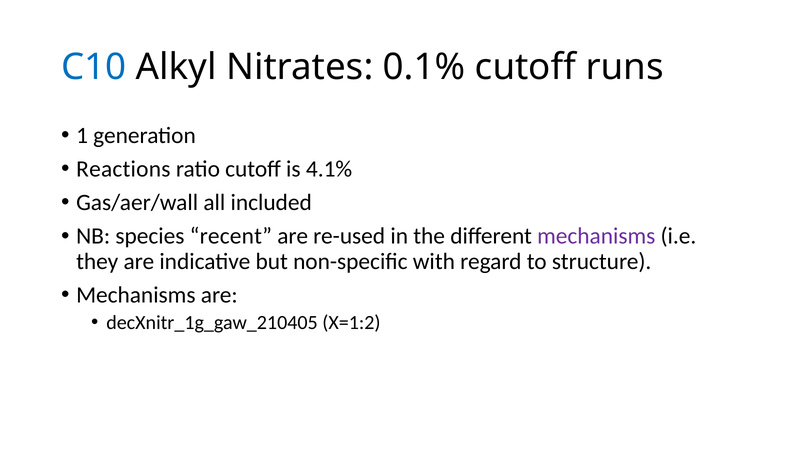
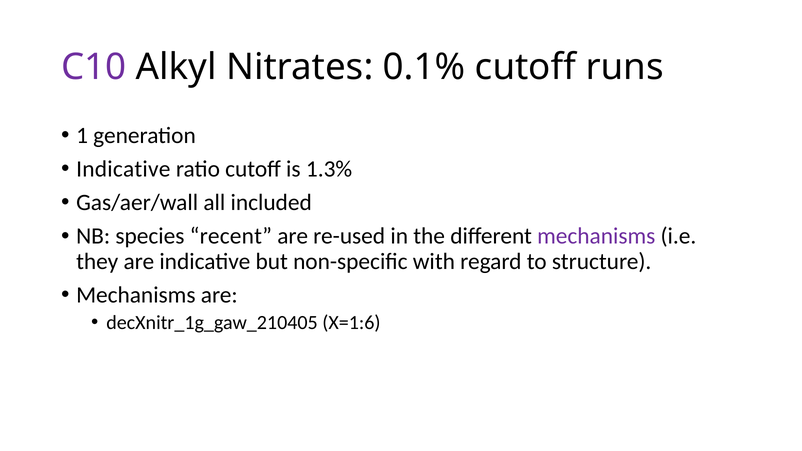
C10 colour: blue -> purple (94, 67)
Reactions: Reactions -> Indicative (123, 169)
4.1%: 4.1% -> 1.3% (329, 169)
X=1:2: X=1:2 -> X=1:6 (351, 323)
